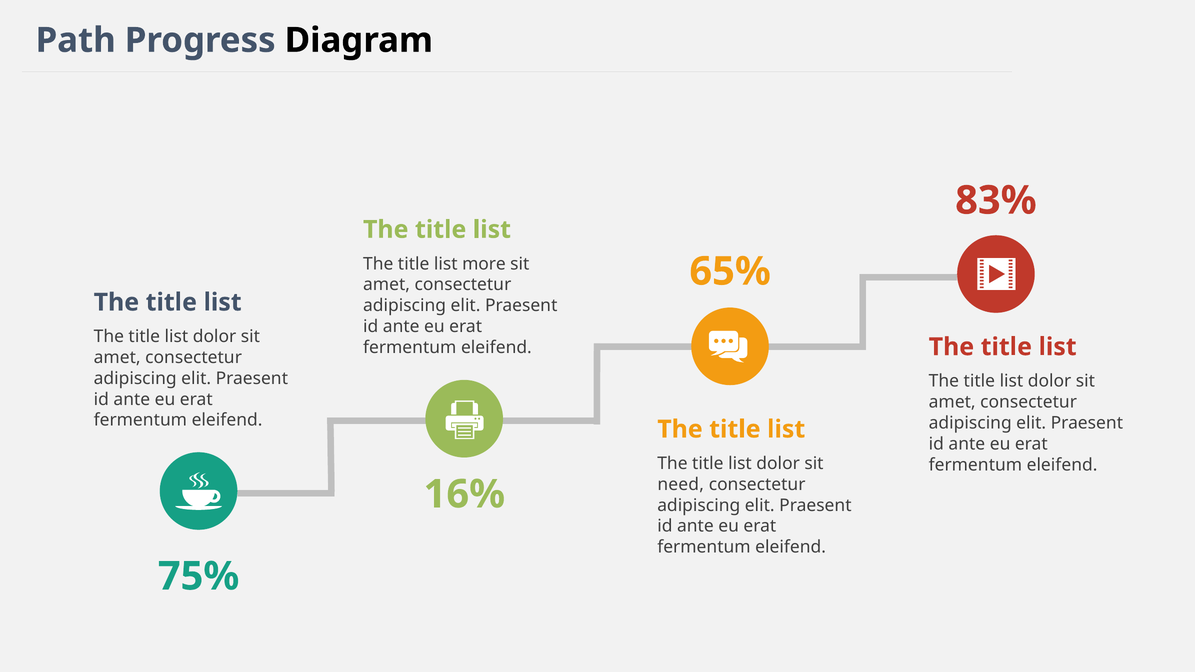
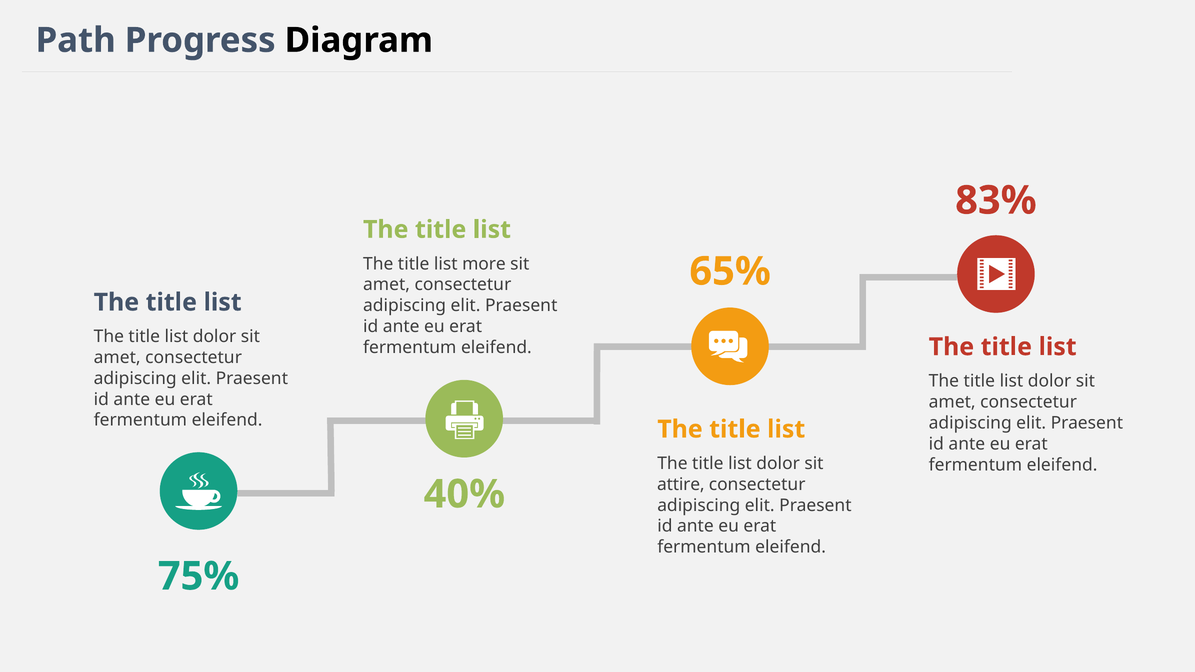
need: need -> attire (681, 485)
16%: 16% -> 40% (464, 494)
